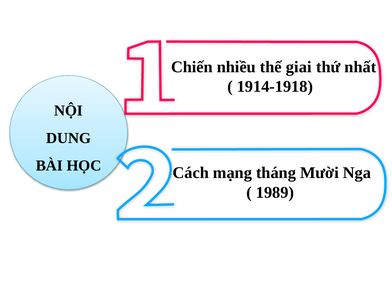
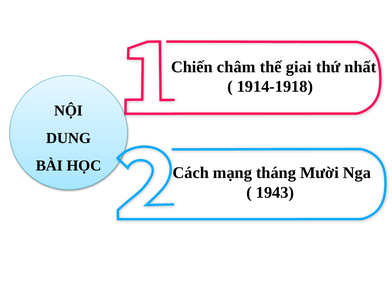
nhiều: nhiều -> châm (236, 67)
1989: 1989 -> 1943 (275, 192)
